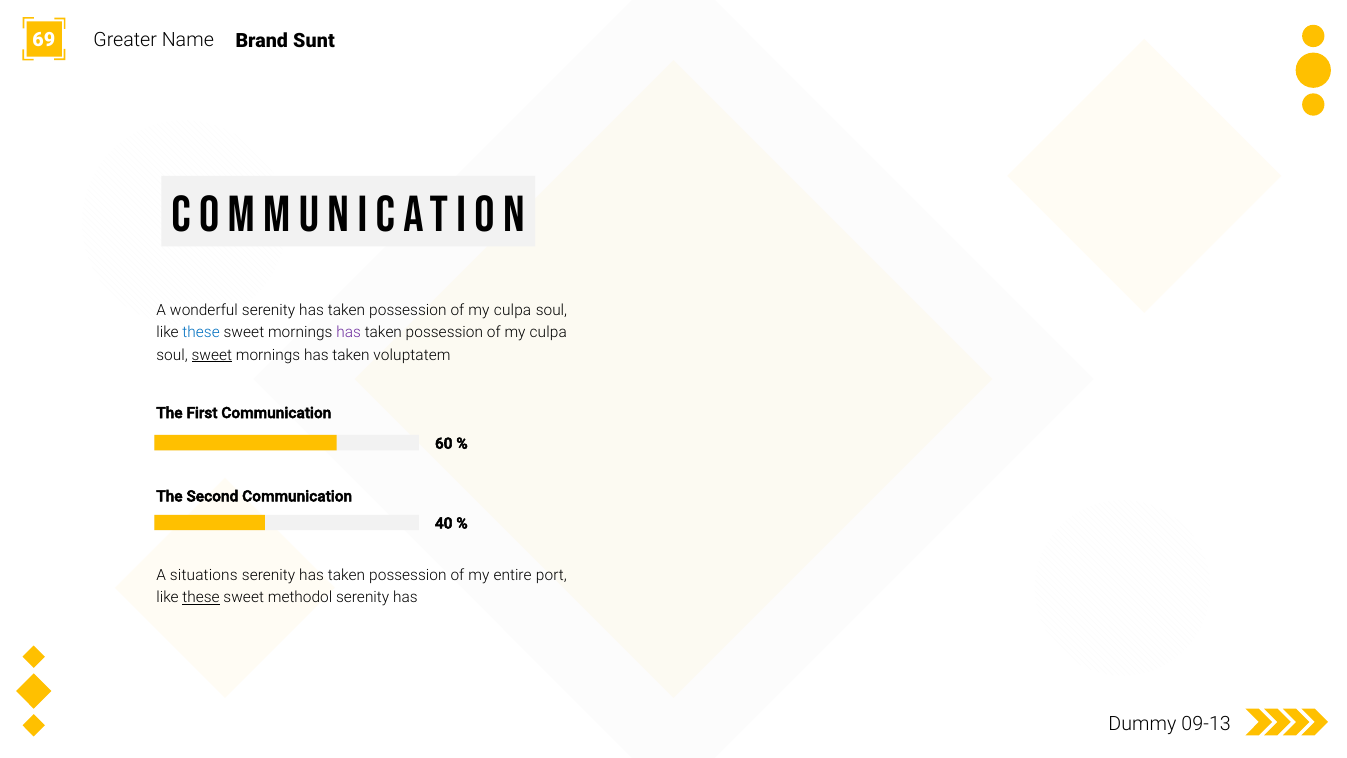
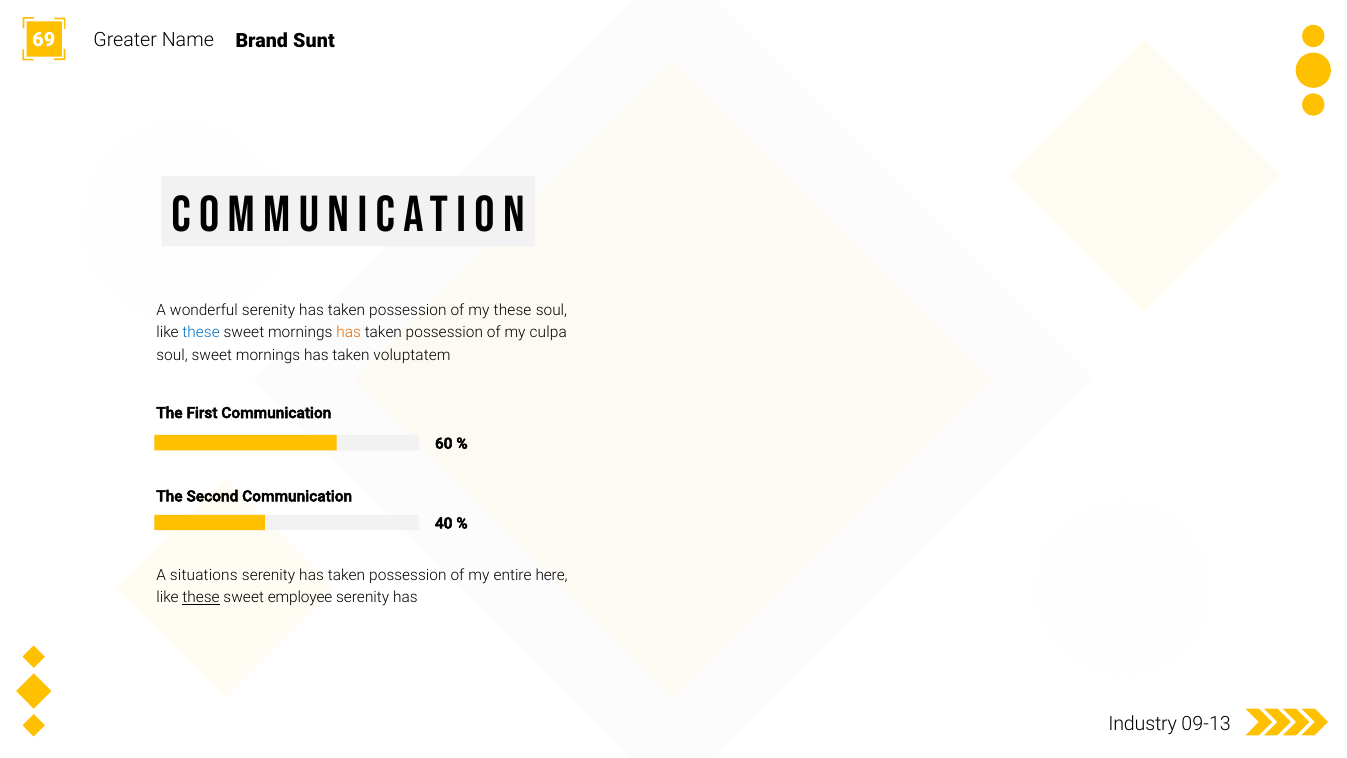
culpa: culpa -> these (513, 310)
has colour: purple -> orange (349, 333)
sweet underline: present -> none (212, 355)
port: port -> here (552, 575)
methodol: methodol -> employee (300, 598)
Dummy: Dummy -> Industry (1143, 723)
